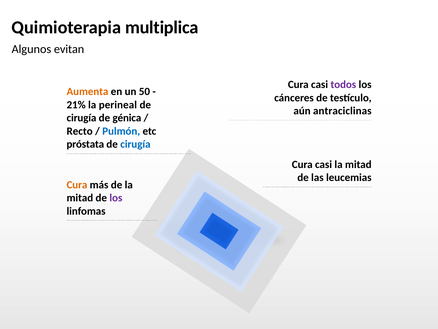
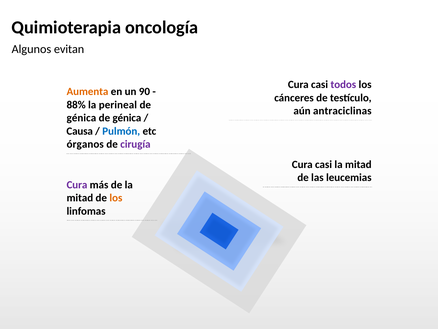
multiplica: multiplica -> oncología (162, 27)
50: 50 -> 90 (144, 92)
21%: 21% -> 88% (76, 105)
cirugía: cirugía -> génica (81, 118)
Recto: Recto -> Causa (80, 131)
próstata: próstata -> órganos (85, 144)
cirugía colour: blue -> purple (135, 144)
Cura colour: orange -> purple (77, 184)
los colour: purple -> orange (116, 198)
